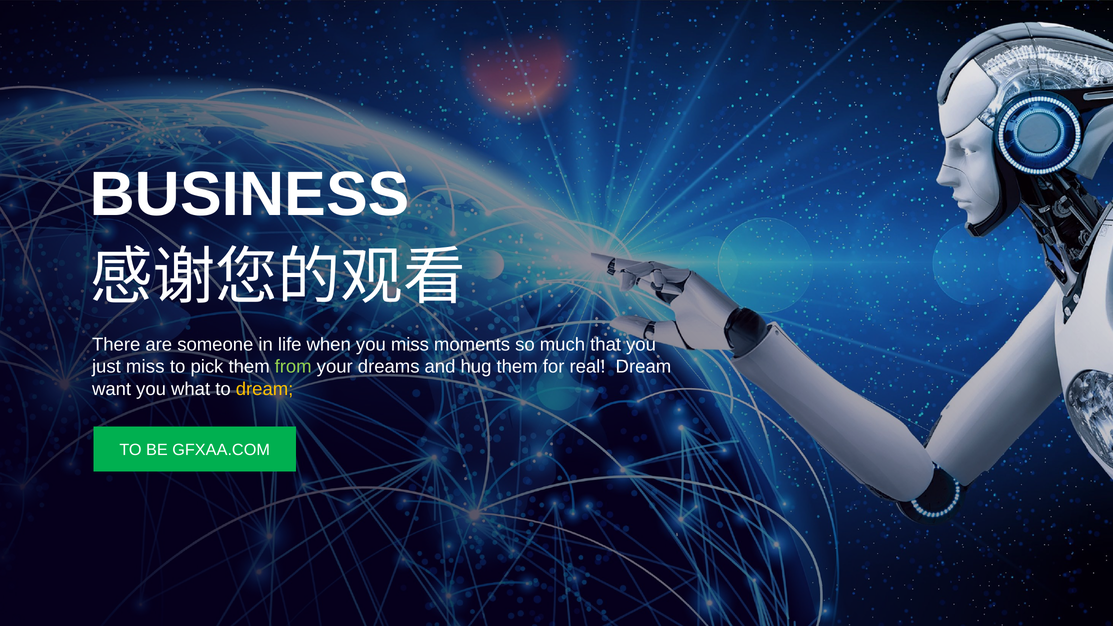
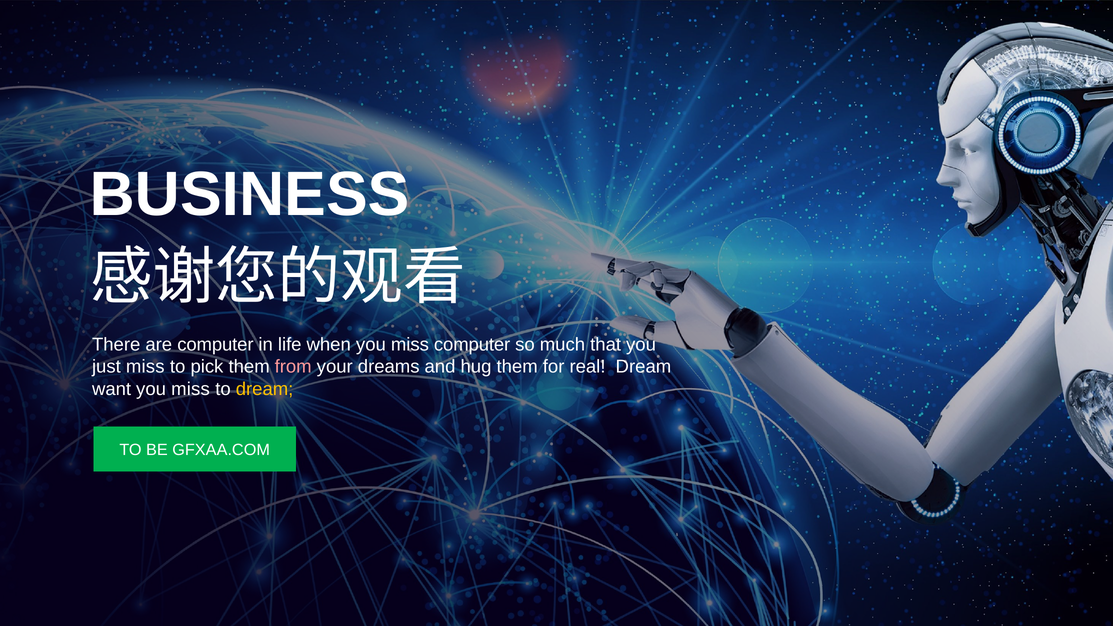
are someone: someone -> computer (215, 345)
miss moments: moments -> computer (472, 345)
from colour: light green -> pink (293, 367)
what: what -> miss (191, 389)
